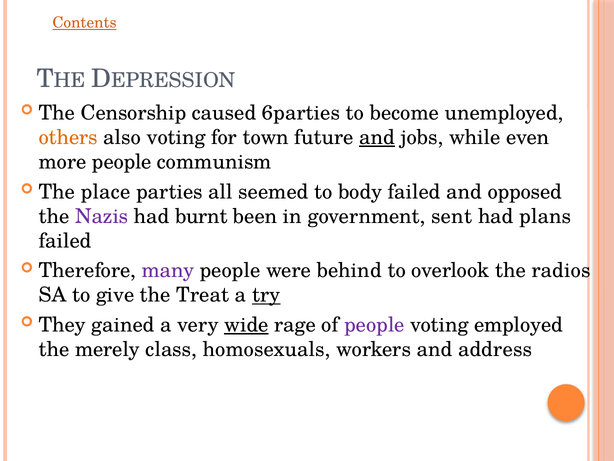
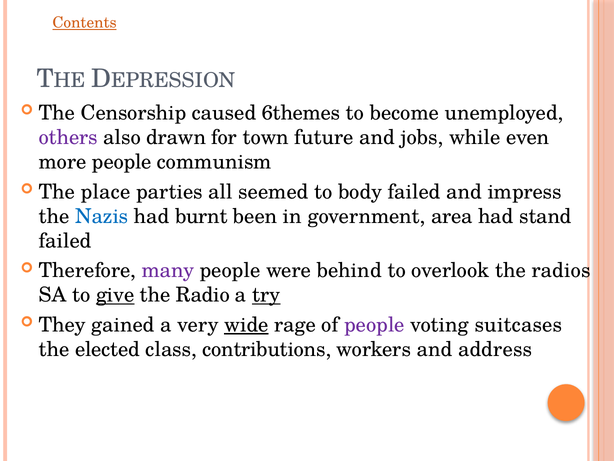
6parties: 6parties -> 6themes (301, 113)
others colour: orange -> purple (68, 137)
also voting: voting -> drawn (176, 137)
and underline: present -> none (377, 137)
opposed: opposed -> impress (525, 192)
Nazis colour: purple -> blue (102, 216)
sent: sent -> area (452, 216)
plans: plans -> stand (545, 216)
give underline: none -> present (115, 295)
Treat: Treat -> Radio (203, 295)
employed: employed -> suitcases (518, 325)
merely: merely -> elected (108, 349)
homosexuals: homosexuals -> contributions (267, 349)
